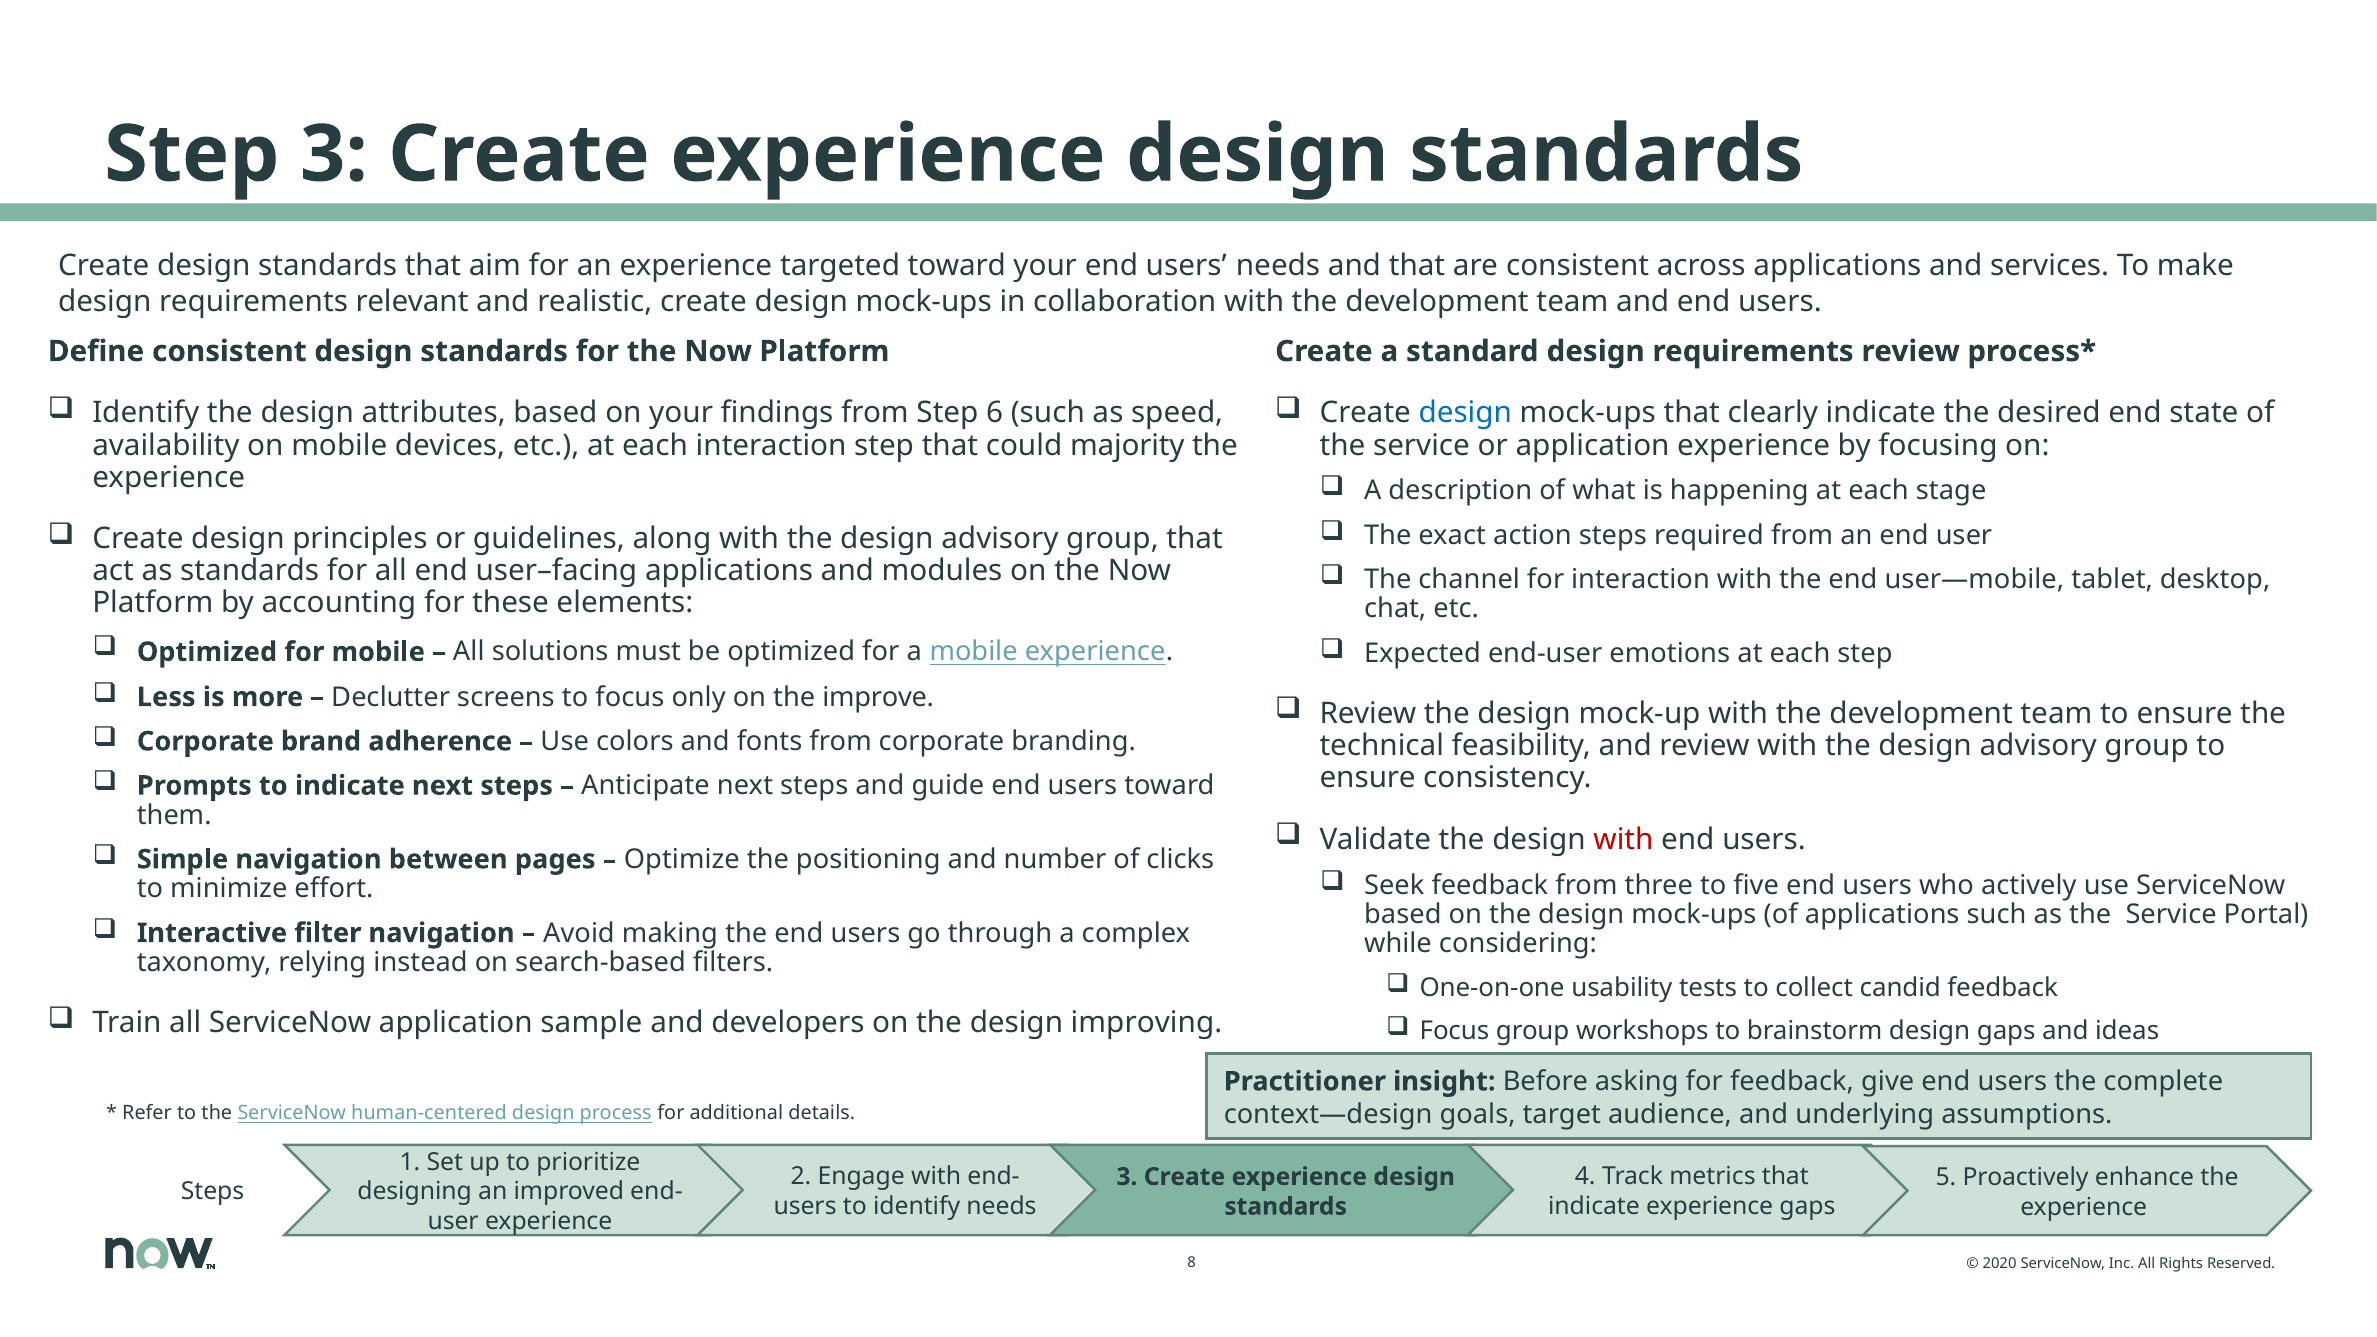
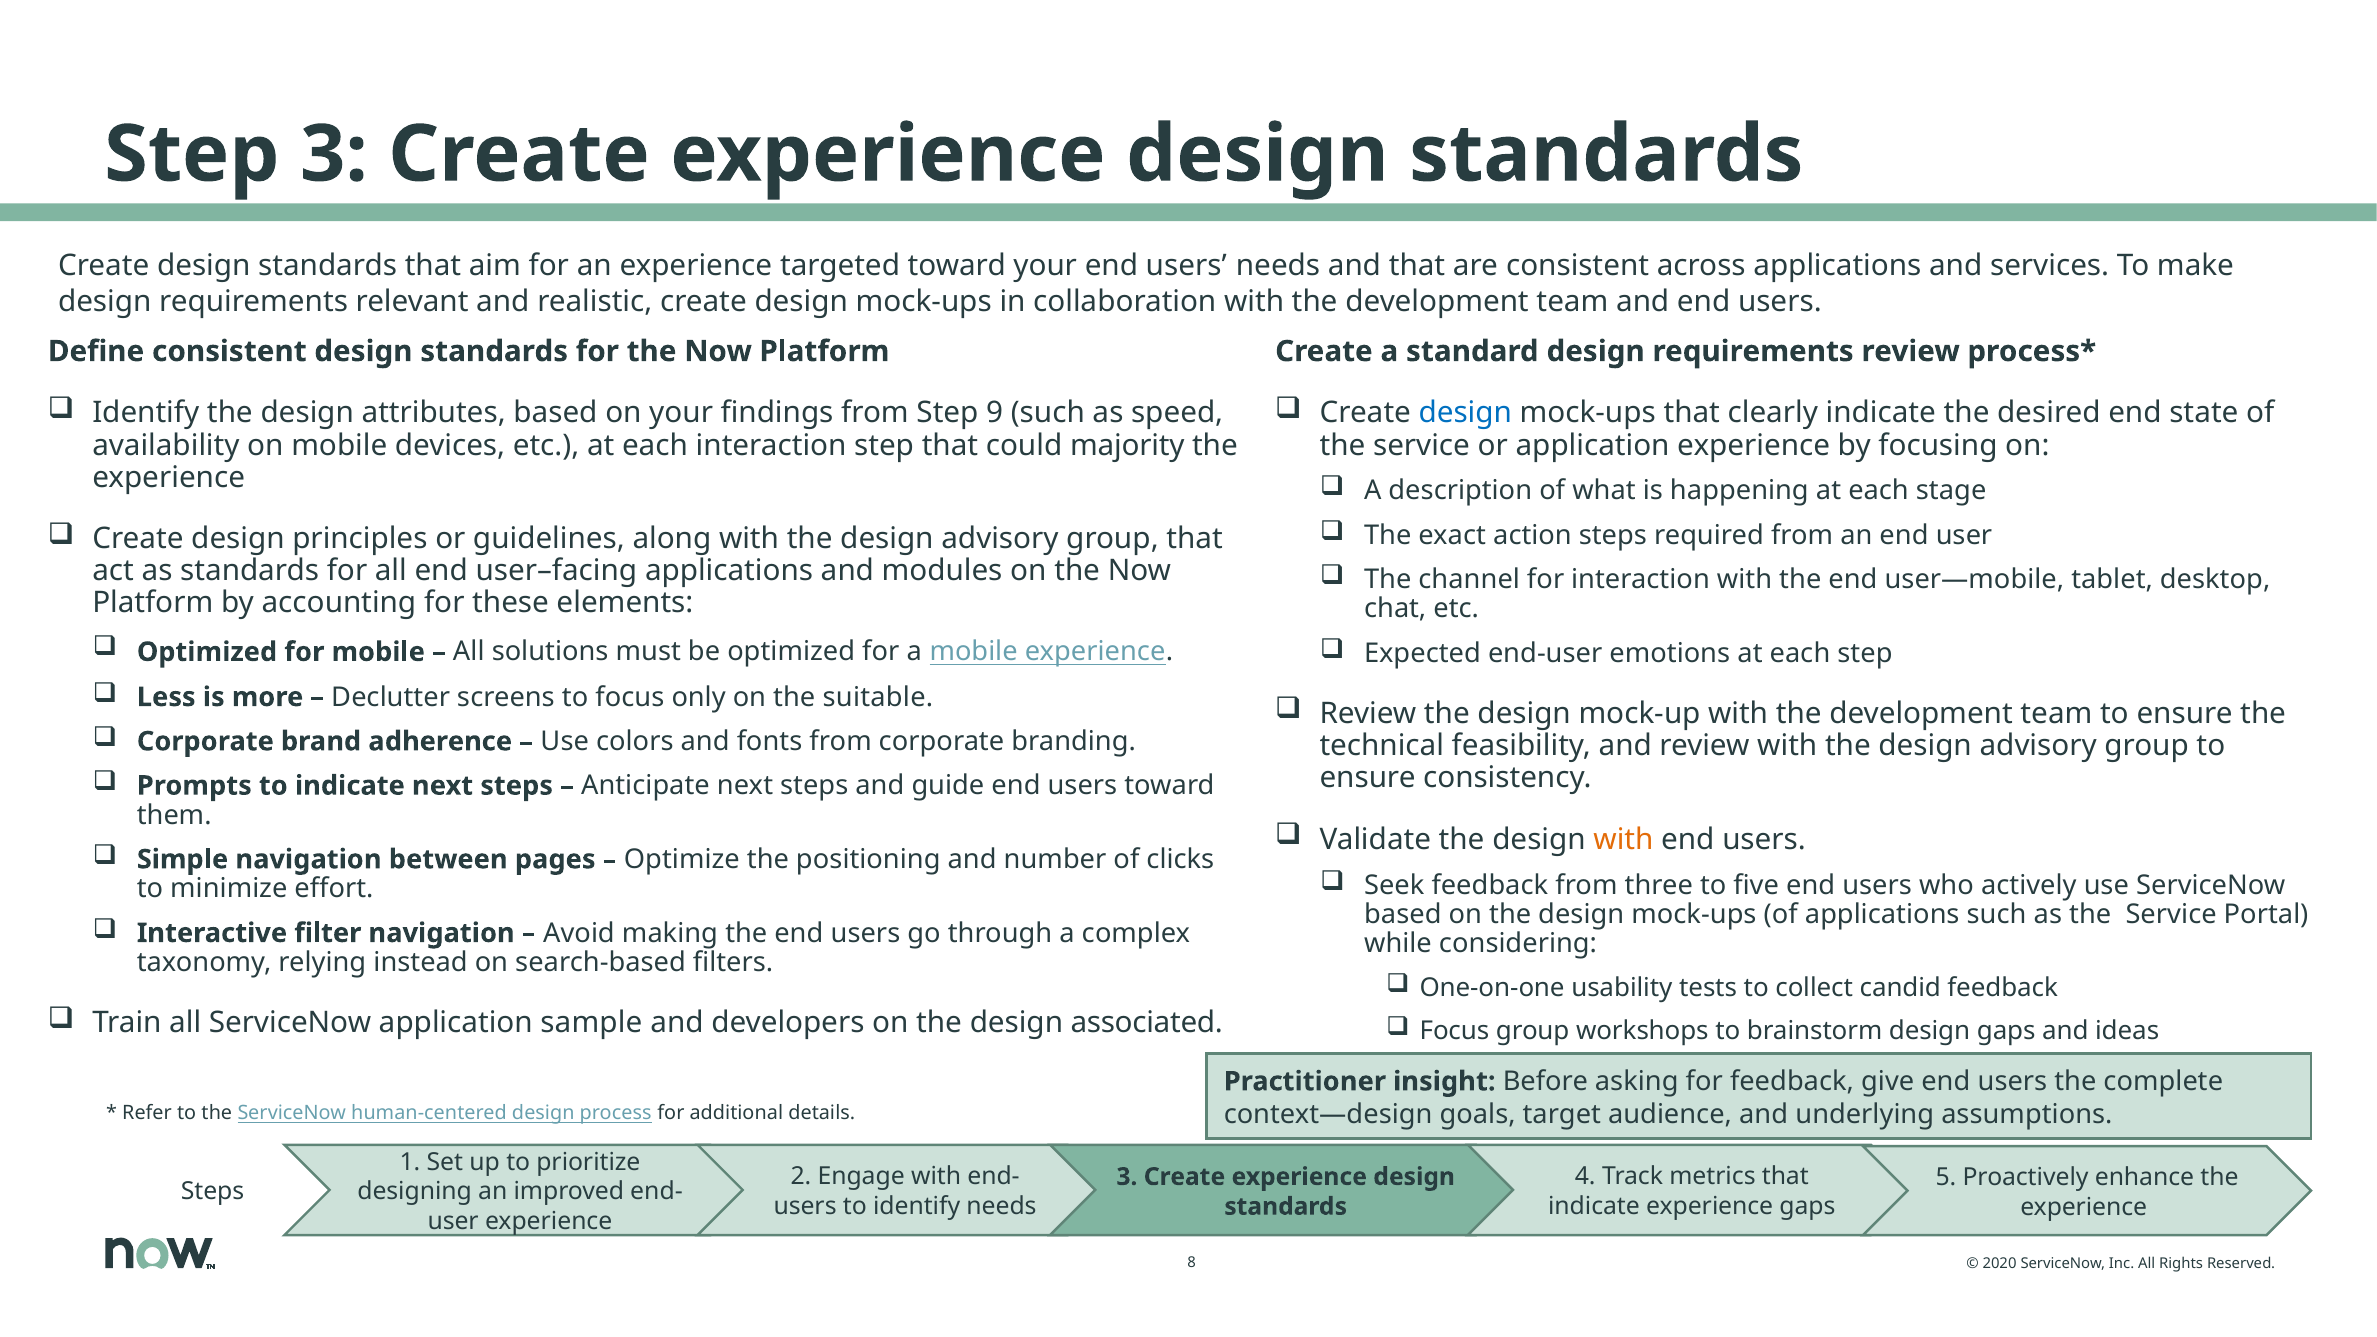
6: 6 -> 9 (995, 413)
improve: improve -> suitable (878, 697)
with colour: red -> orange (1623, 839)
improving: improving -> associated (1147, 1023)
